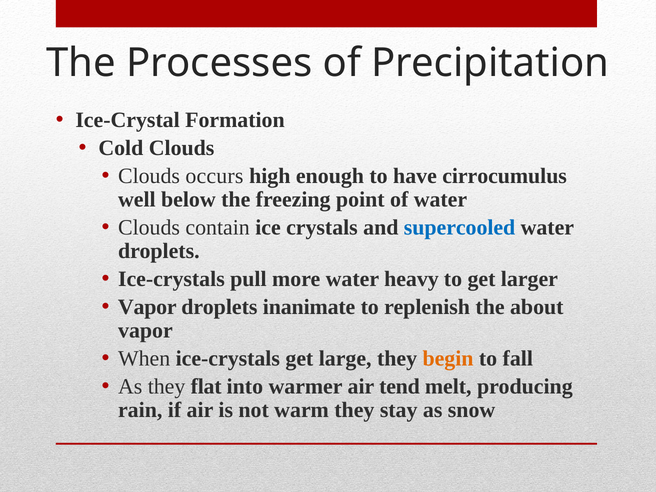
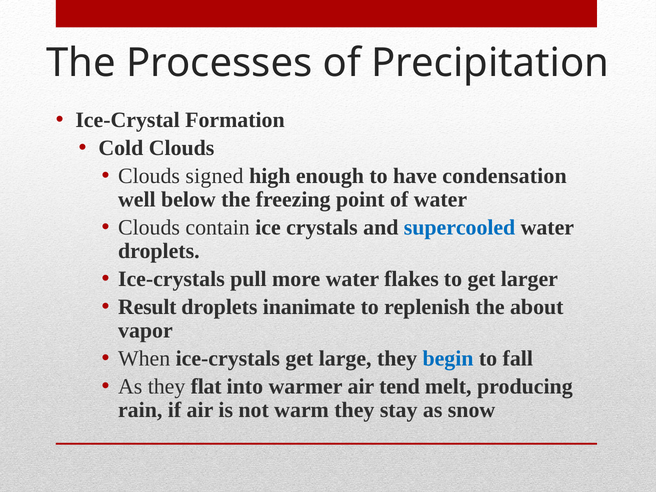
occurs: occurs -> signed (214, 176)
cirrocumulus: cirrocumulus -> condensation (504, 176)
heavy: heavy -> flakes (411, 279)
Vapor: Vapor -> Result (147, 307)
begin colour: orange -> blue (448, 359)
